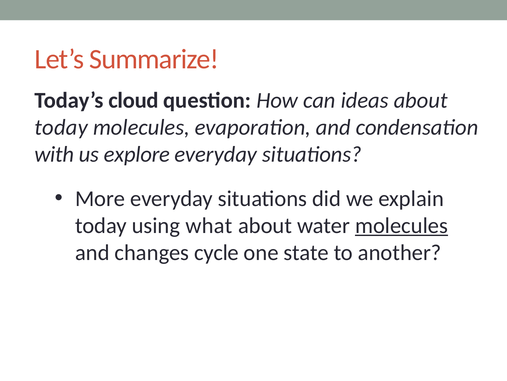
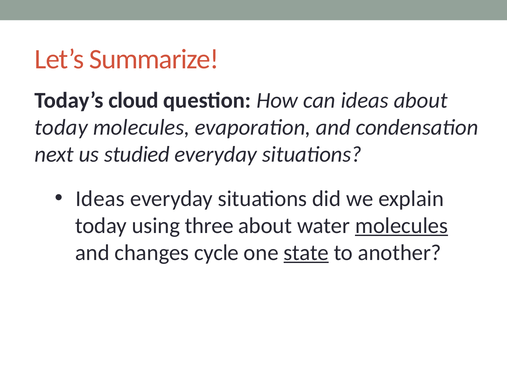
with: with -> next (54, 154)
explore: explore -> studied (137, 154)
More: More -> Ideas (100, 198)
what: what -> three (209, 225)
state underline: none -> present (306, 252)
